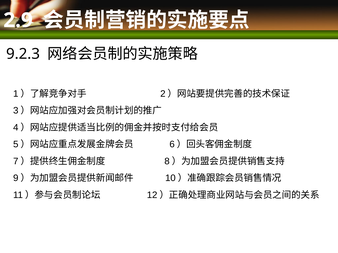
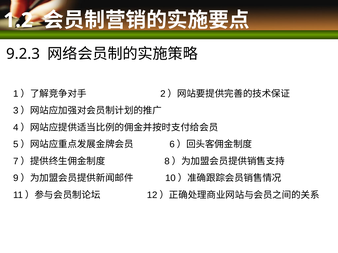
2.9: 2.9 -> 1.2 (18, 20)
